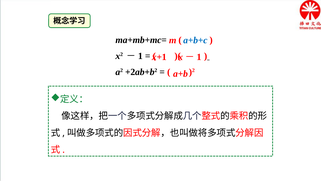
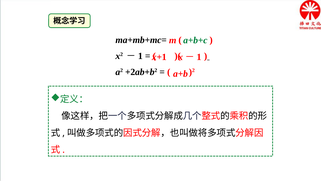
a+b+c colour: blue -> green (195, 40)
